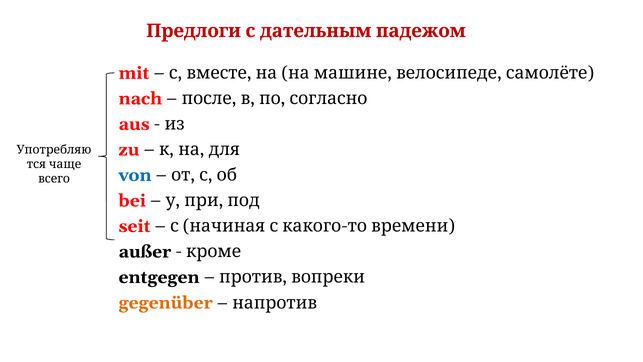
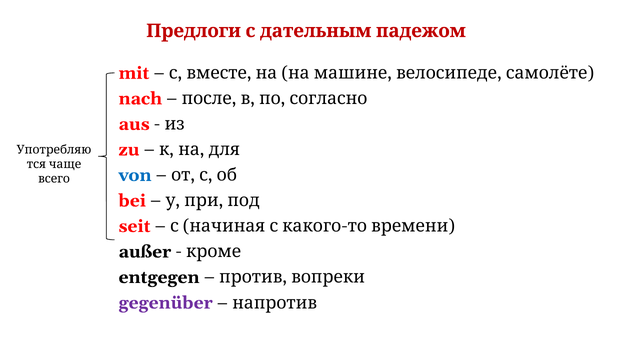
gegenüber colour: orange -> purple (166, 302)
